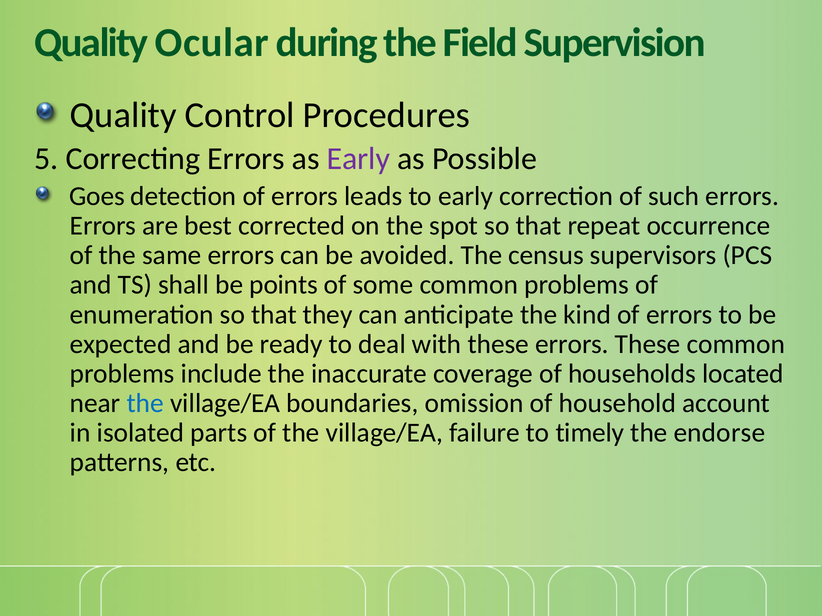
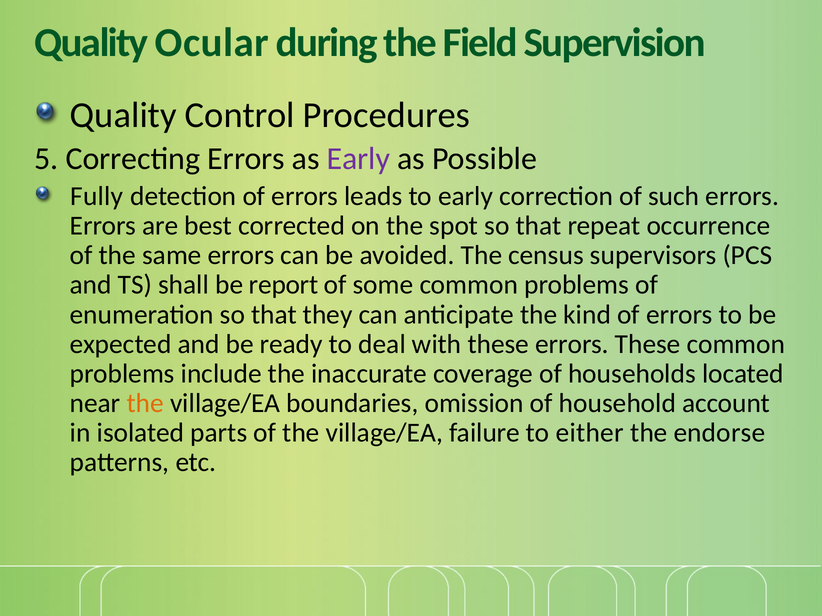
Goes: Goes -> Fully (97, 196)
points: points -> report (284, 285)
the colour: blue -> orange (145, 403)
timely: timely -> either (590, 433)
